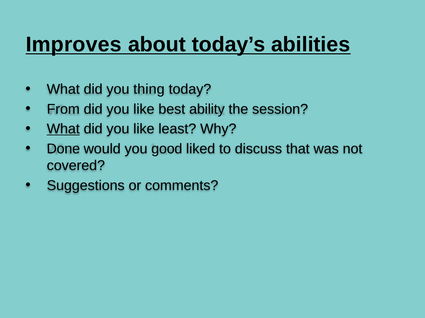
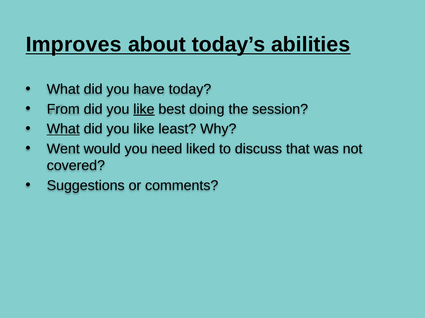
thing: thing -> have (149, 90)
like underline: none -> present (144, 109)
ability: ability -> doing (207, 109)
Done: Done -> Went (63, 149)
good: good -> need (167, 149)
